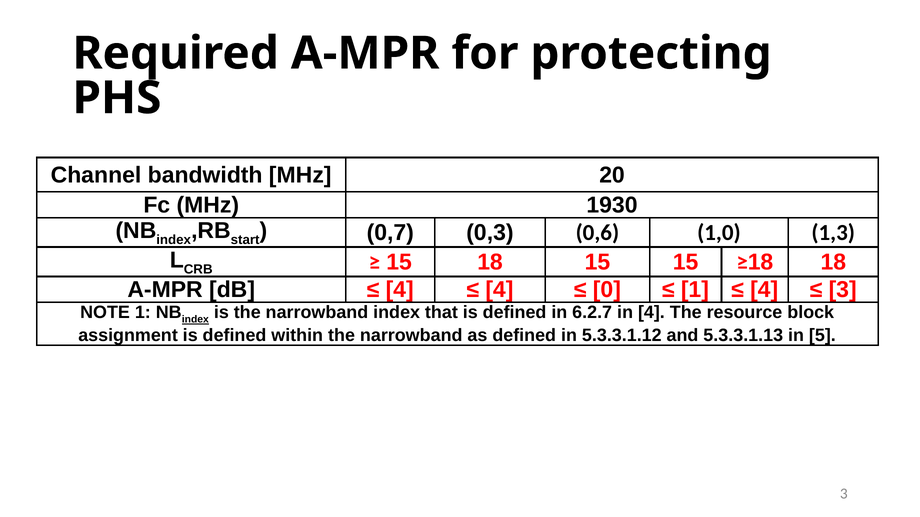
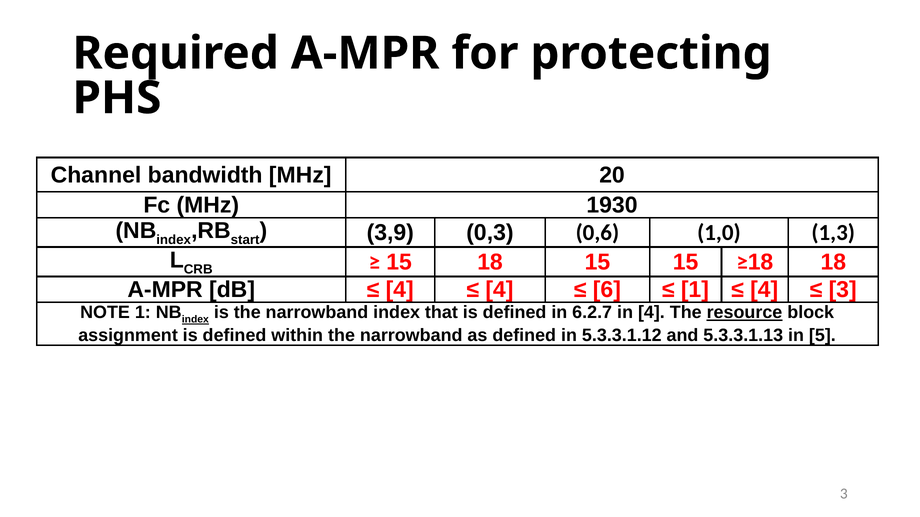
0,7: 0,7 -> 3,9 (390, 233)
0: 0 -> 6 (607, 290)
resource underline: none -> present (744, 313)
